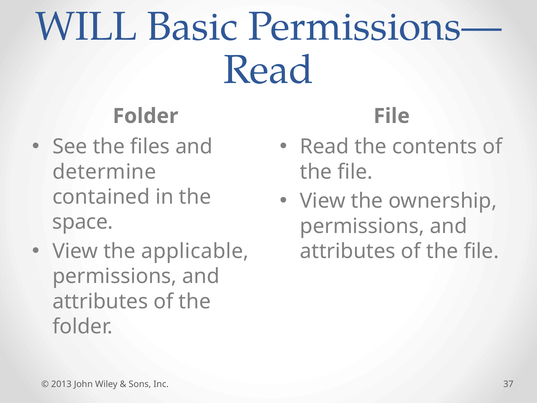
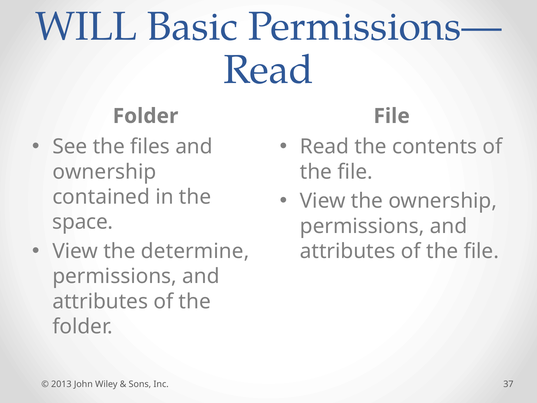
determine: determine -> ownership (104, 172)
applicable: applicable -> determine (195, 251)
